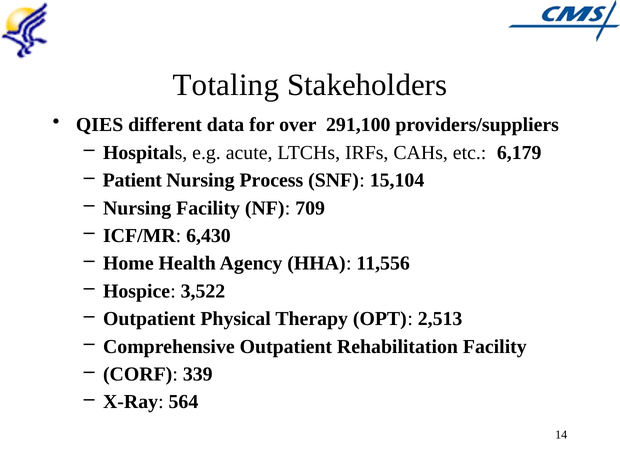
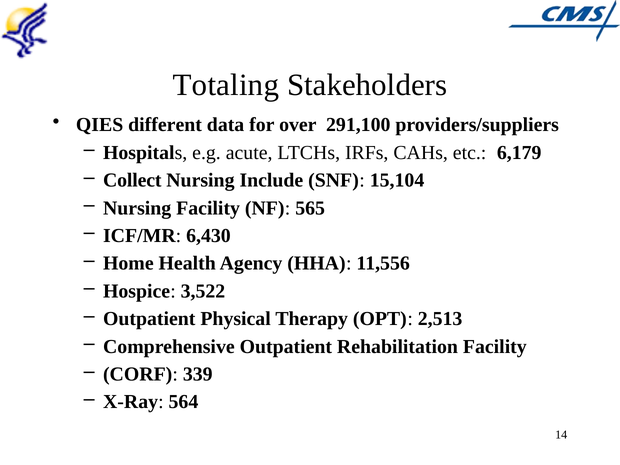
Patient: Patient -> Collect (132, 180)
Process: Process -> Include (271, 180)
709: 709 -> 565 (310, 208)
